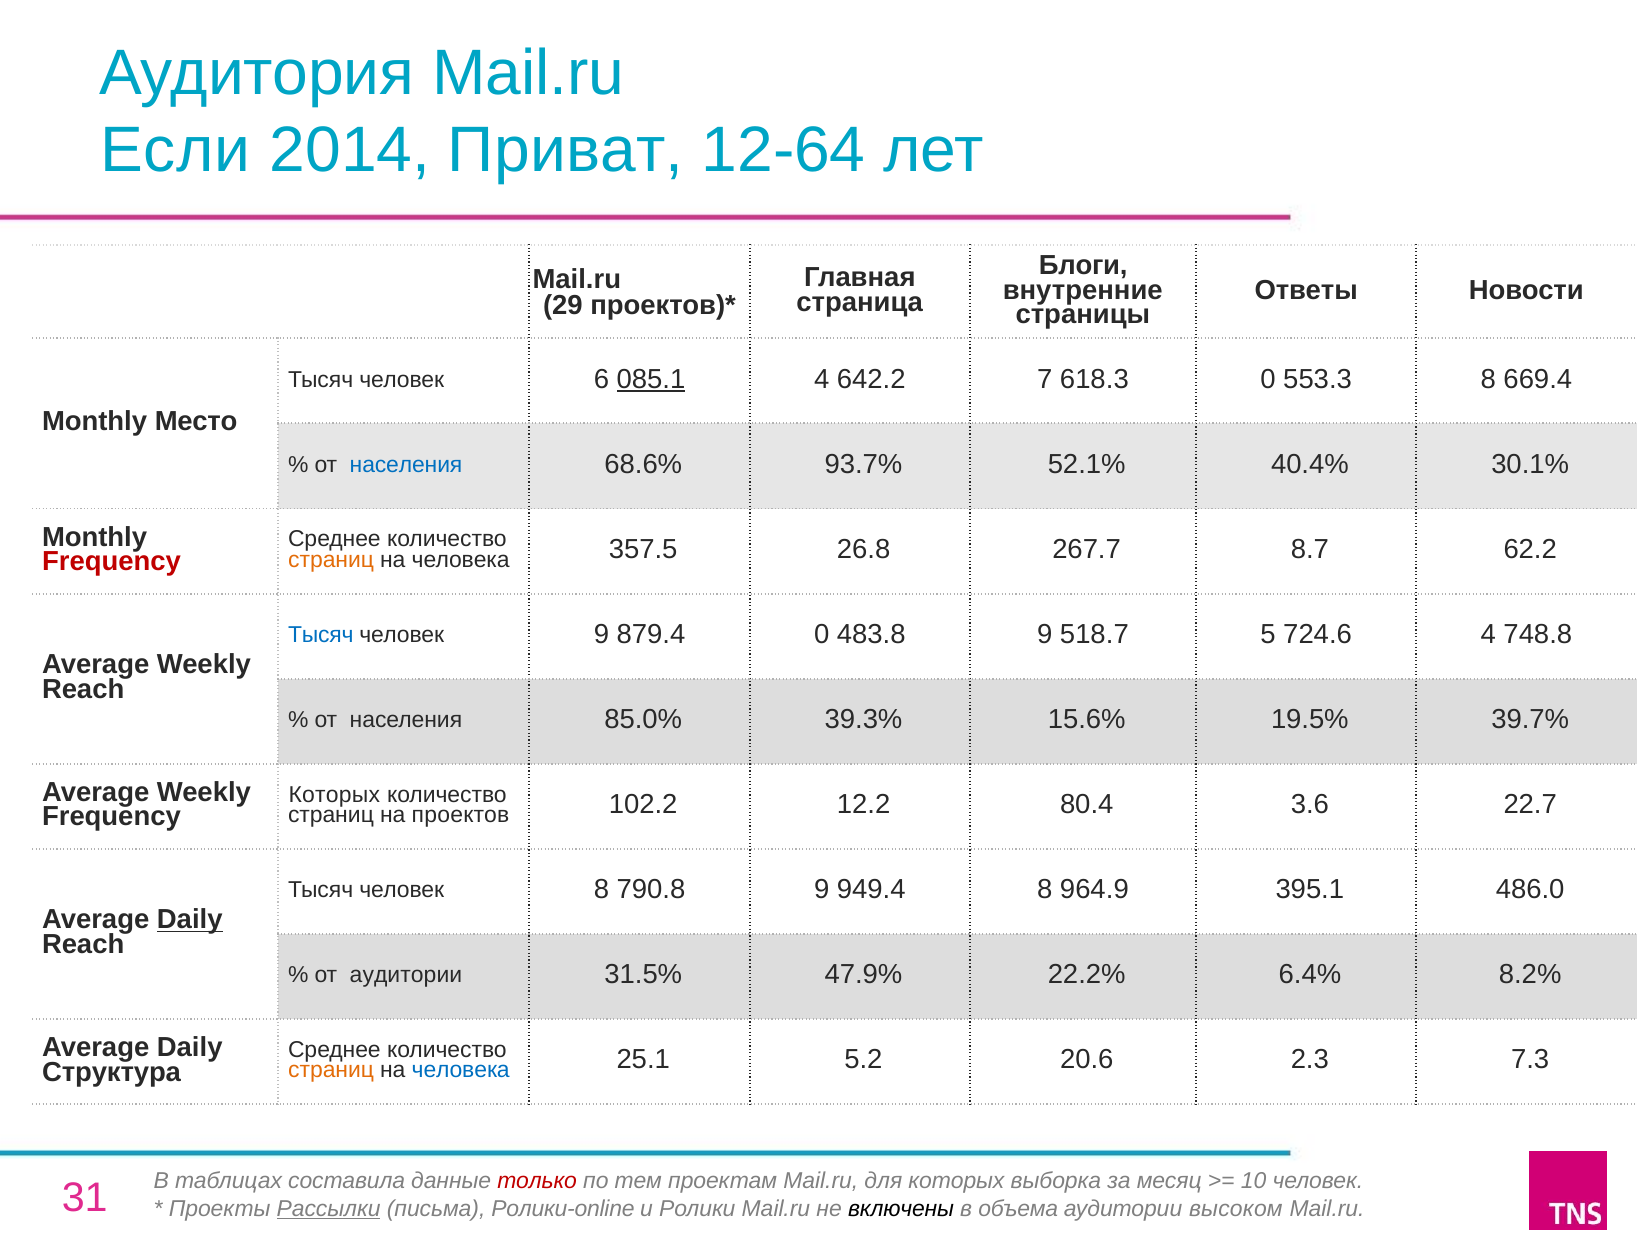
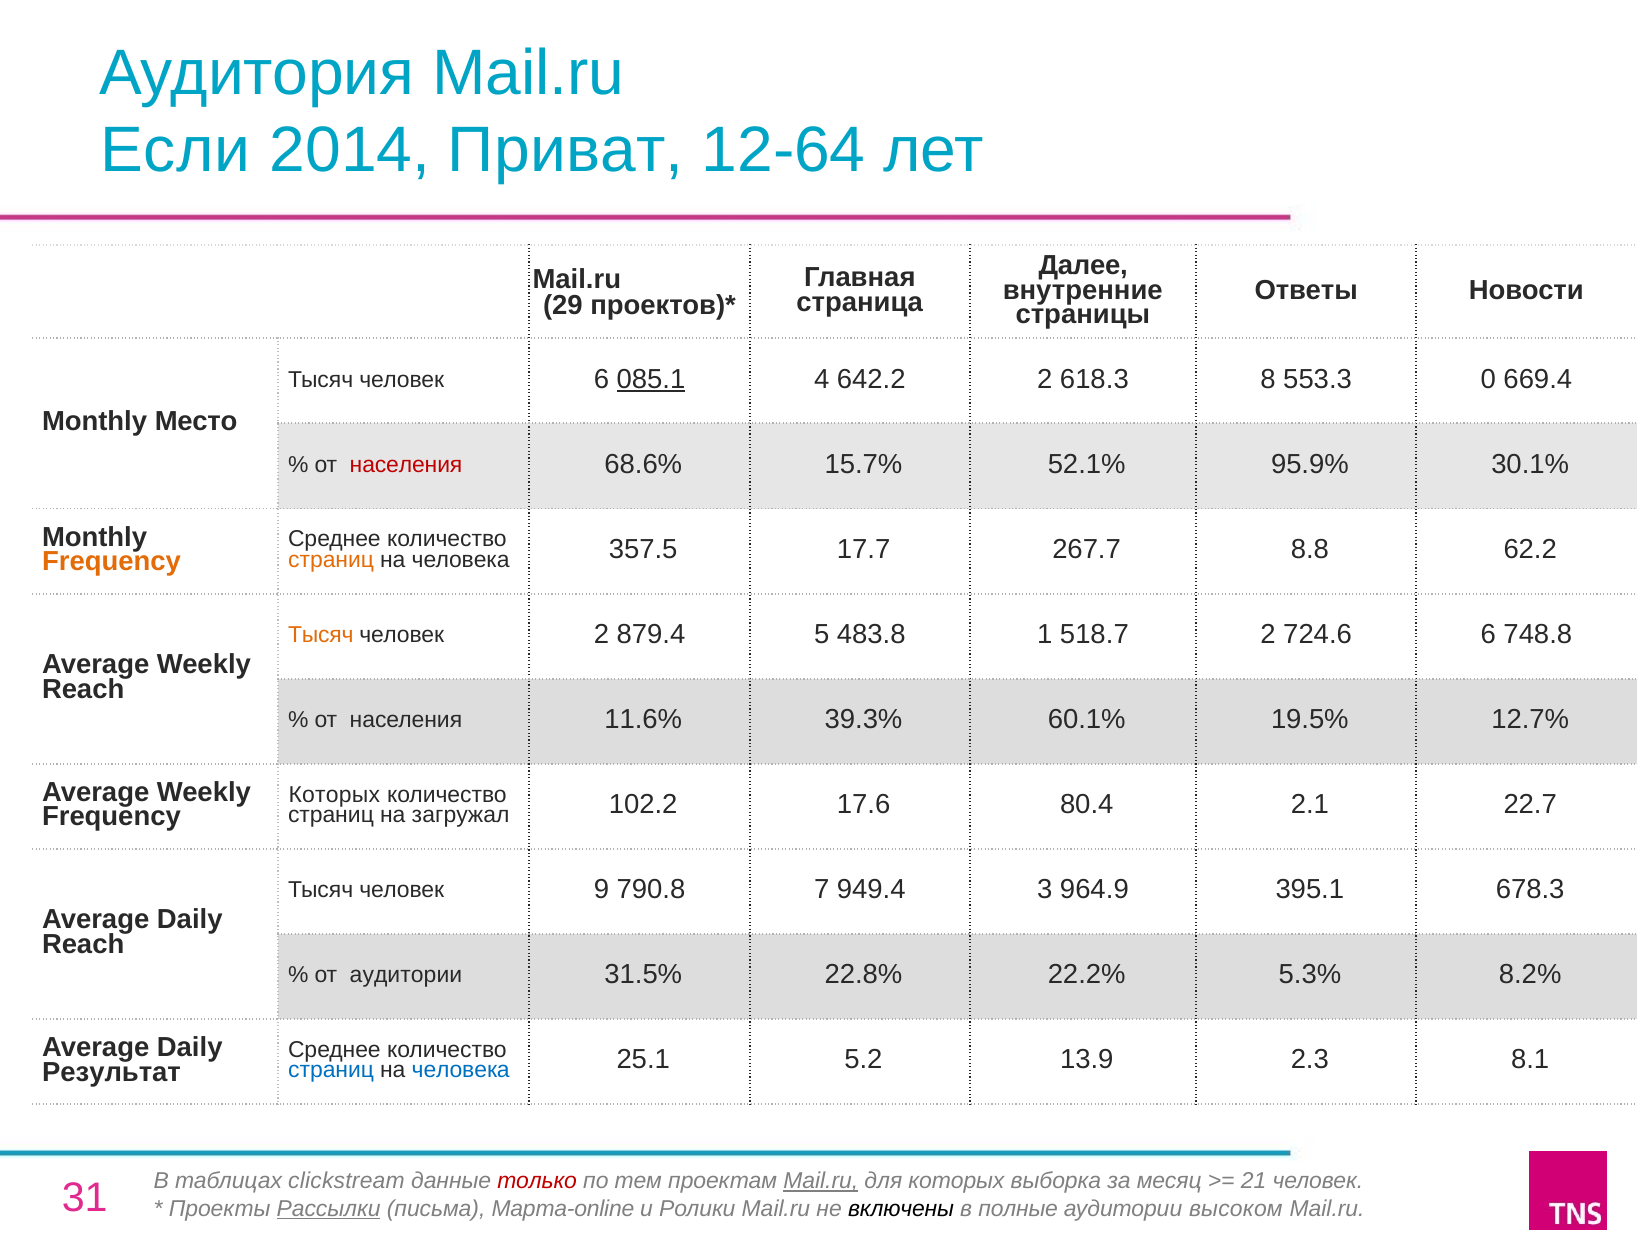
Блоги: Блоги -> Далее (1083, 265)
642.2 7: 7 -> 2 (1045, 379)
618.3 0: 0 -> 8 (1268, 379)
553.3 8: 8 -> 0 (1488, 379)
населения colour: blue -> red (406, 464)
93.7%: 93.7% -> 15.7% (864, 464)
40.4%: 40.4% -> 95.9% (1310, 464)
Frequency colour: red -> orange (111, 561)
26.8: 26.8 -> 17.7 (864, 549)
8.7: 8.7 -> 8.8 (1310, 549)
Тысяч colour: blue -> orange (321, 634)
человек 9: 9 -> 2 (601, 634)
879.4 0: 0 -> 5 (822, 634)
483.8 9: 9 -> 1 (1045, 634)
518.7 5: 5 -> 2 (1268, 634)
724.6 4: 4 -> 6 (1488, 634)
85.0%: 85.0% -> 11.6% (643, 719)
15.6%: 15.6% -> 60.1% (1087, 719)
39.7%: 39.7% -> 12.7% (1530, 719)
проектов: проектов -> загружал (461, 815)
12.2: 12.2 -> 17.6 (864, 804)
3.6: 3.6 -> 2.1 (1310, 804)
человек 8: 8 -> 9 (601, 889)
790.8 9: 9 -> 7 (822, 889)
949.4 8: 8 -> 3 (1045, 889)
486.0: 486.0 -> 678.3 (1530, 889)
Daily underline: present -> none (190, 919)
47.9%: 47.9% -> 22.8% (864, 974)
6.4%: 6.4% -> 5.3% (1310, 974)
Структура: Структура -> Результат (112, 1072)
страниц colour: orange -> blue (331, 1070)
20.6: 20.6 -> 13.9 (1087, 1059)
7.3: 7.3 -> 8.1 (1530, 1059)
составила: составила -> clickstream (346, 1181)
Mail.ru underline: none -> present (821, 1181)
10: 10 -> 21 (1254, 1181)
Ролики-online: Ролики-online -> Марта-online (563, 1208)
объема: объема -> полные (1018, 1208)
